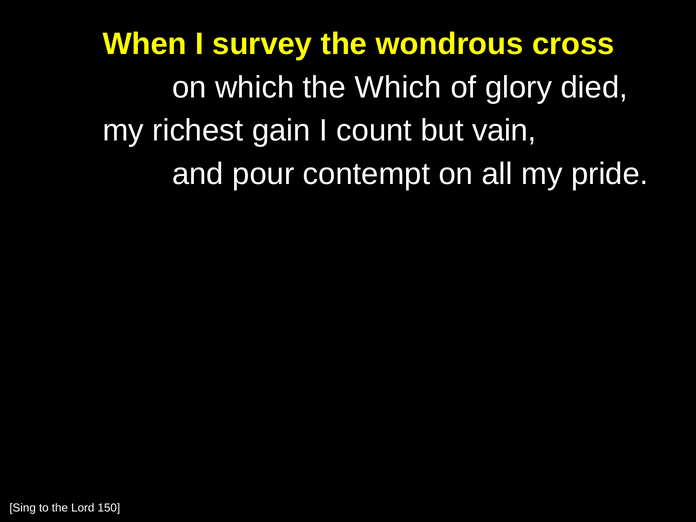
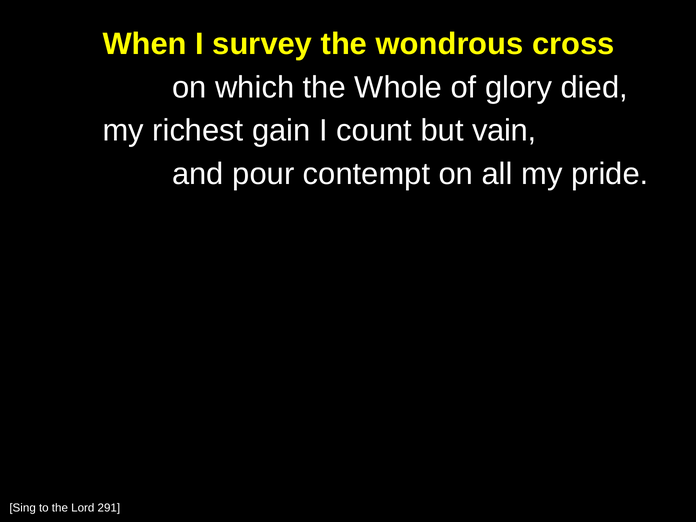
the Which: Which -> Whole (398, 87)
150: 150 -> 291 (109, 508)
